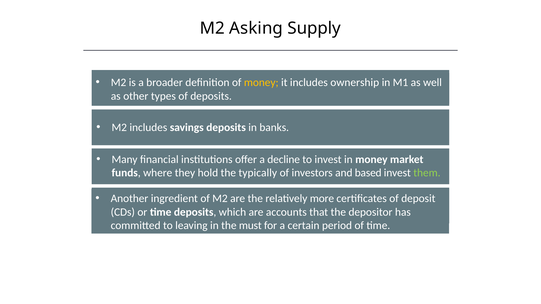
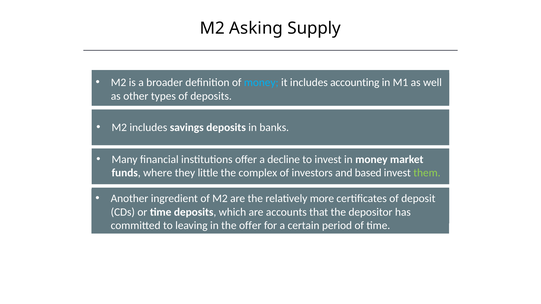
money colour: yellow -> light blue (261, 83)
ownership: ownership -> accounting (355, 83)
hold: hold -> little (208, 173)
typically: typically -> complex (258, 173)
the must: must -> offer (250, 226)
